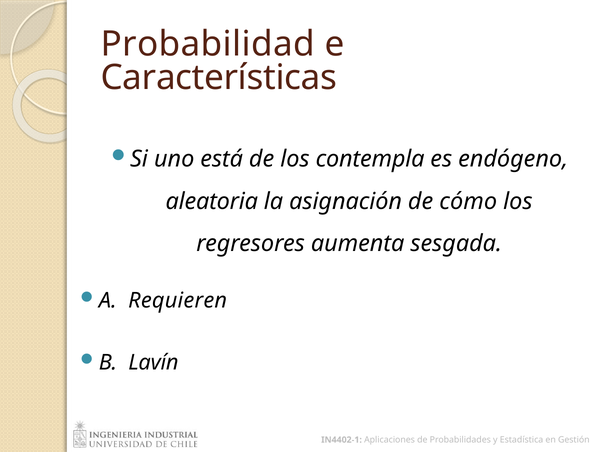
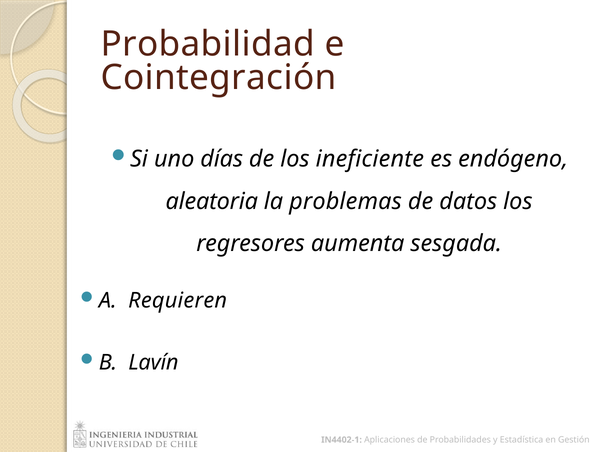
Características: Características -> Cointegración (218, 78)
está: está -> días (222, 159)
contempla: contempla -> ineficiente (370, 159)
asignación: asignación -> problemas (346, 201)
cómo: cómo -> datos (468, 201)
